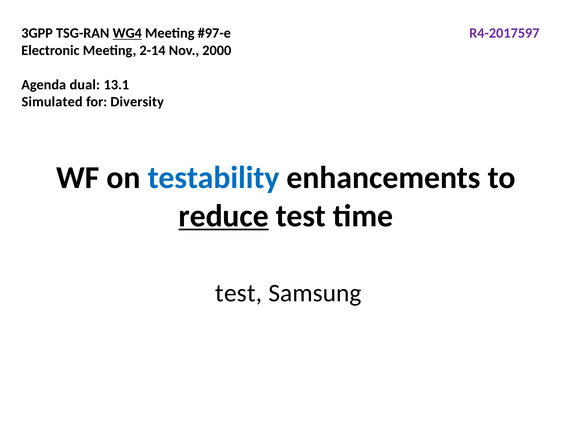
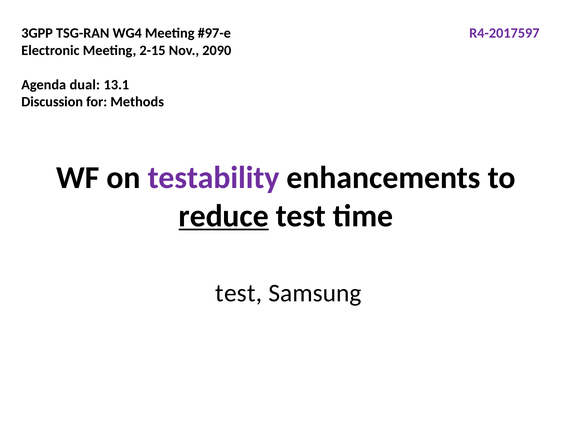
WG4 underline: present -> none (127, 33)
2-14: 2-14 -> 2-15 (153, 50)
2000: 2000 -> 2090 (217, 50)
Simulated: Simulated -> Discussion (52, 102)
Diversity: Diversity -> Methods (137, 102)
testability colour: blue -> purple (214, 178)
